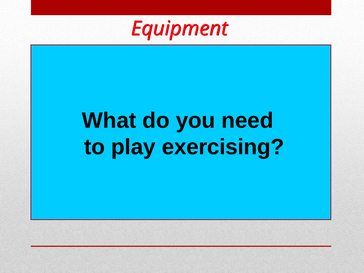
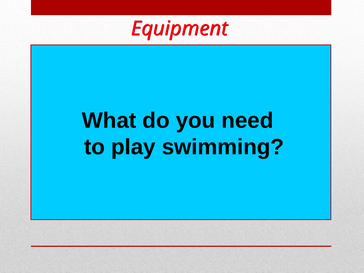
exercising: exercising -> swimming (223, 147)
